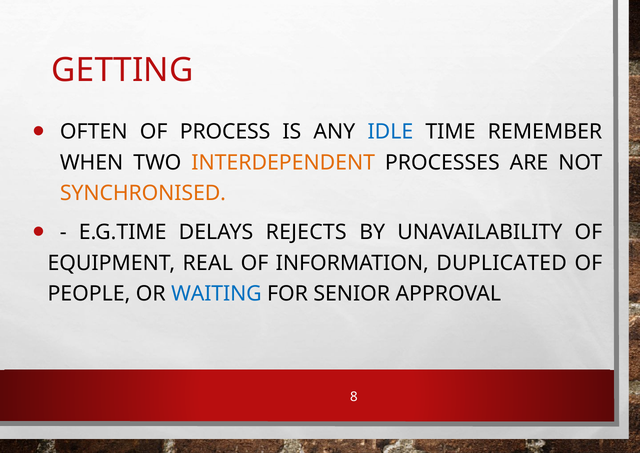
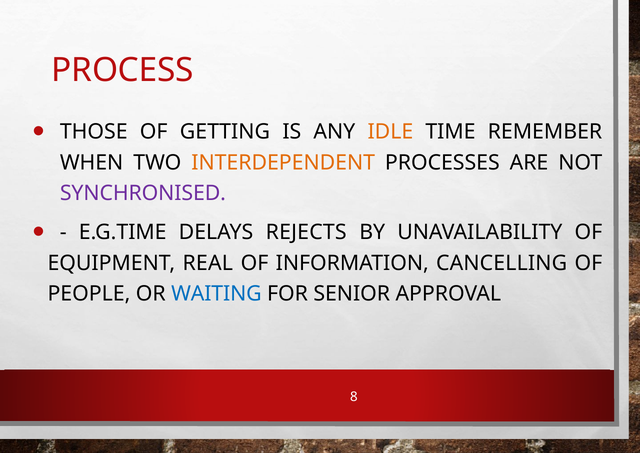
GETTING: GETTING -> PROCESS (123, 70)
OFTEN: OFTEN -> THOSE (94, 132)
PROCESS: PROCESS -> GETTING (225, 132)
IDLE colour: blue -> orange (390, 132)
SYNCHRONISED colour: orange -> purple (143, 193)
DUPLICATED: DUPLICATED -> CANCELLING (502, 263)
